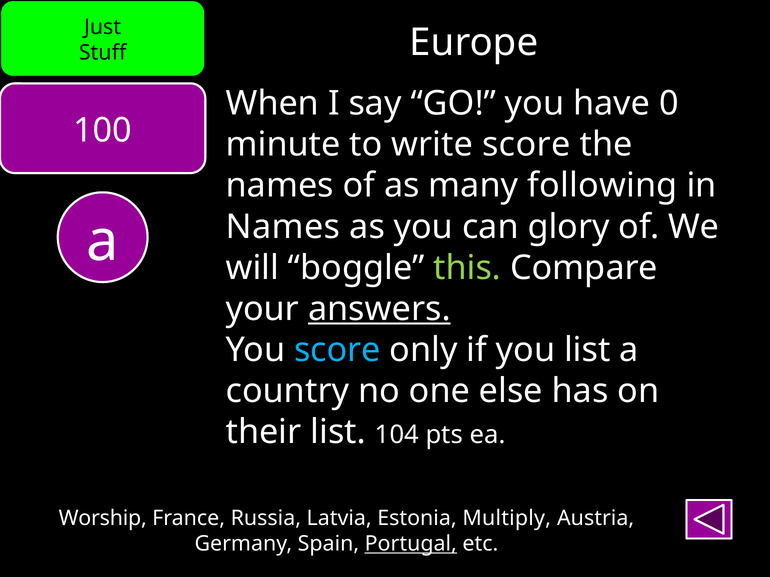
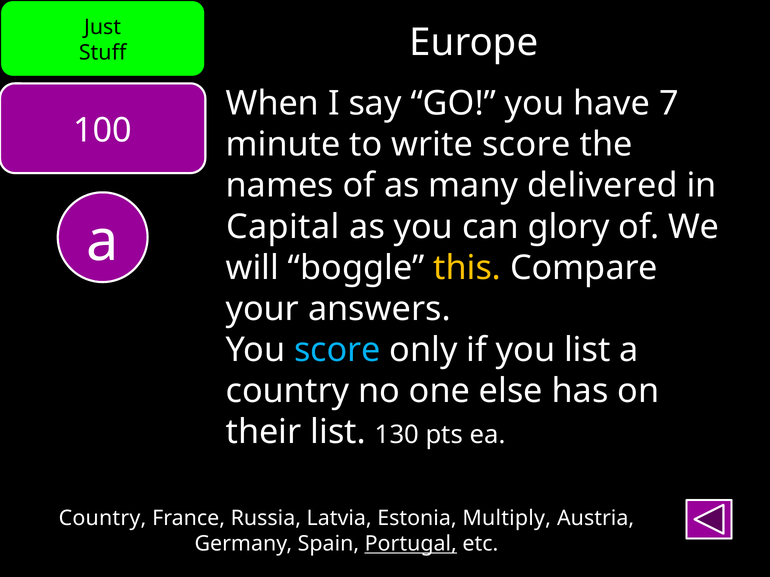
0: 0 -> 7 (669, 104)
following: following -> delivered (602, 186)
Names: Names -> Capital (283, 227)
this colour: light green -> yellow (467, 268)
answers underline: present -> none (379, 309)
104: 104 -> 130 (397, 435)
Worship: Worship -> Country (103, 519)
